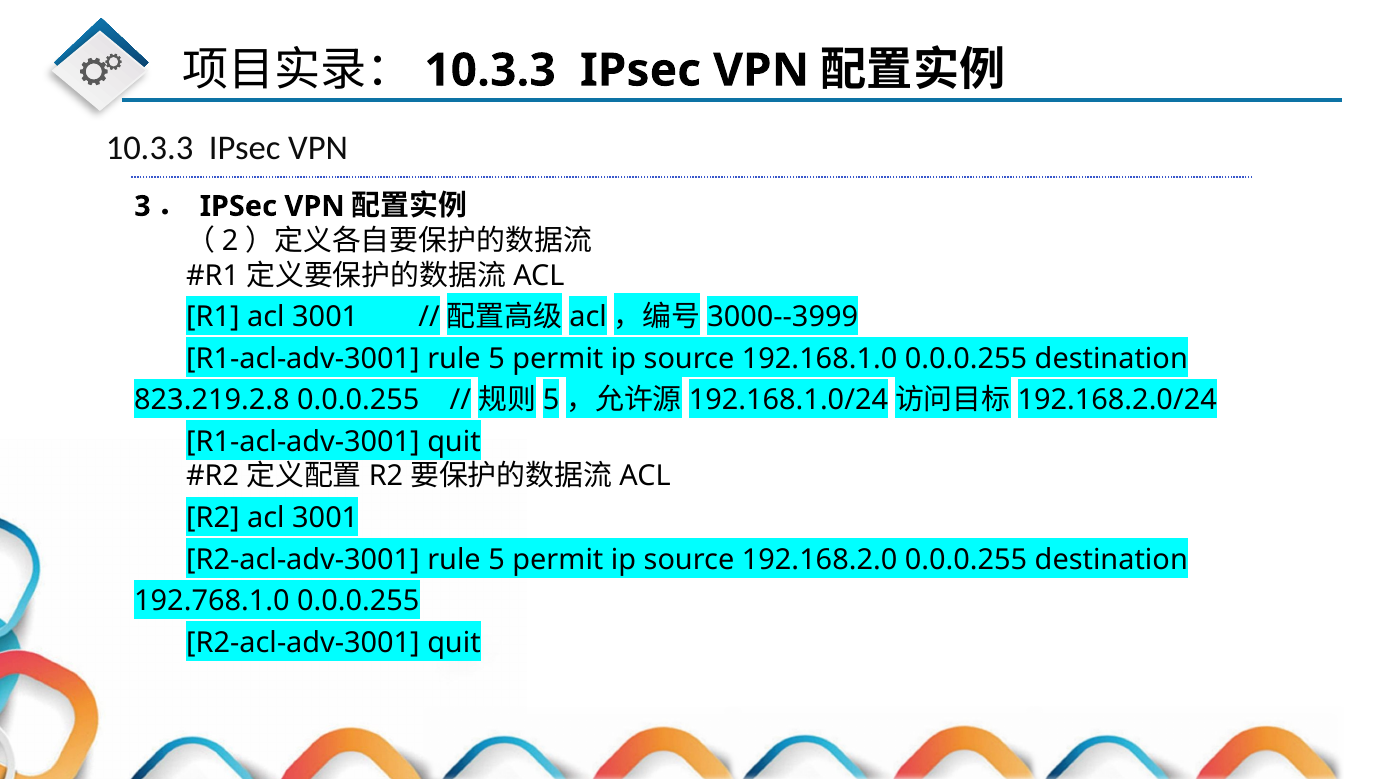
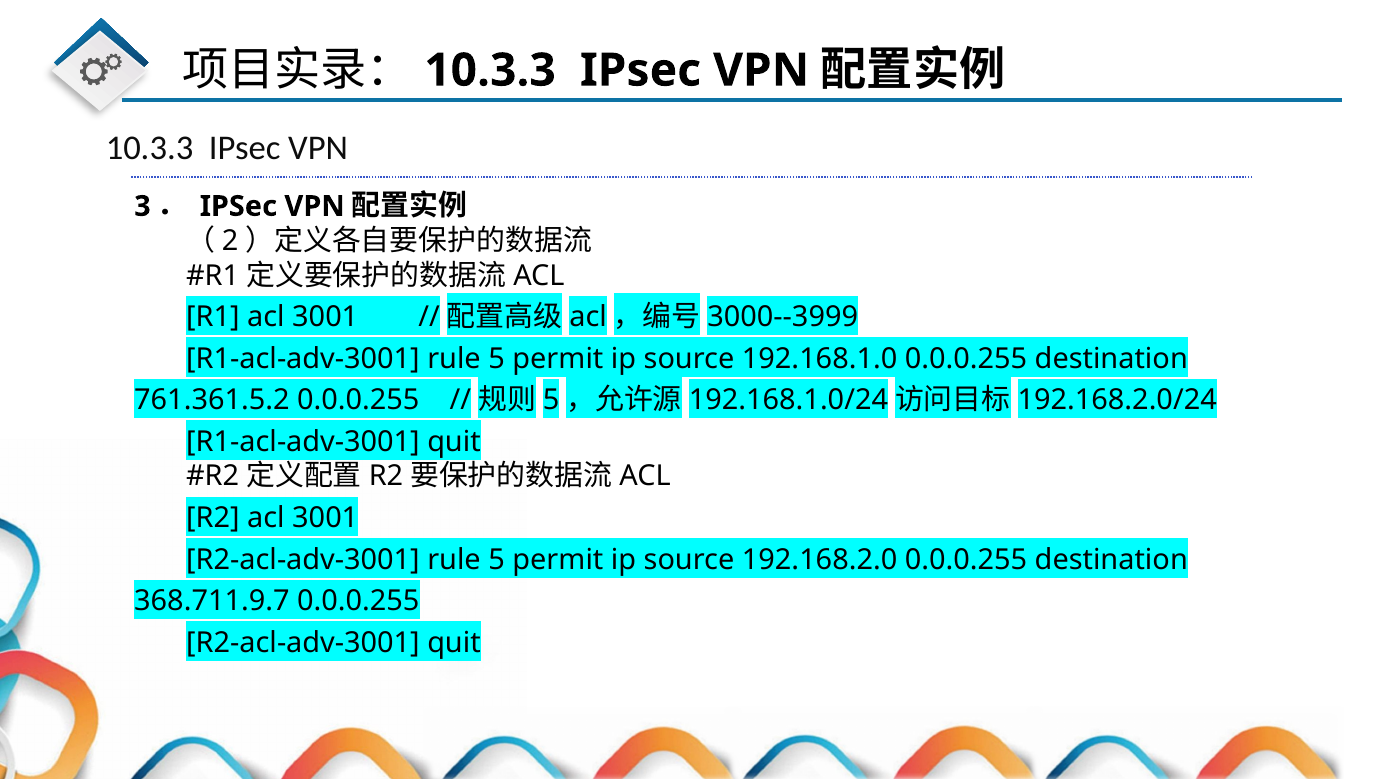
823.219.2.8: 823.219.2.8 -> 761.361.5.2 (212, 400)
192.768.1.0: 192.768.1.0 -> 368.711.9.7 (212, 601)
